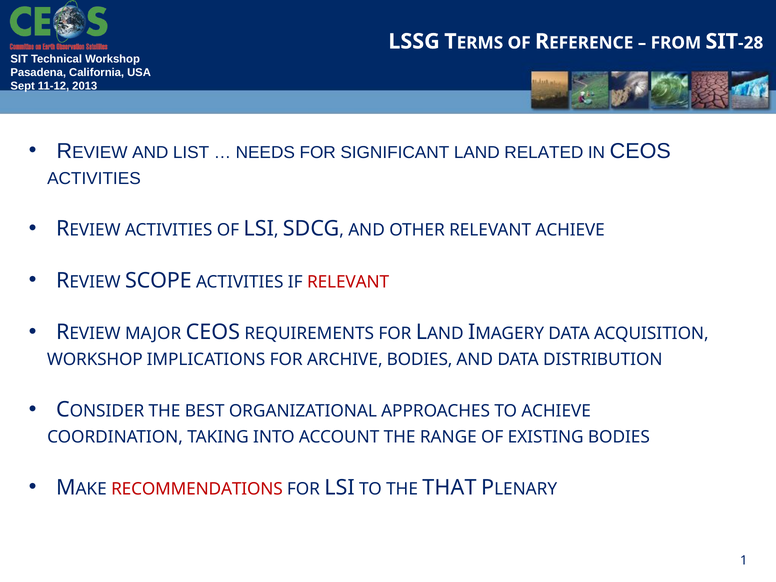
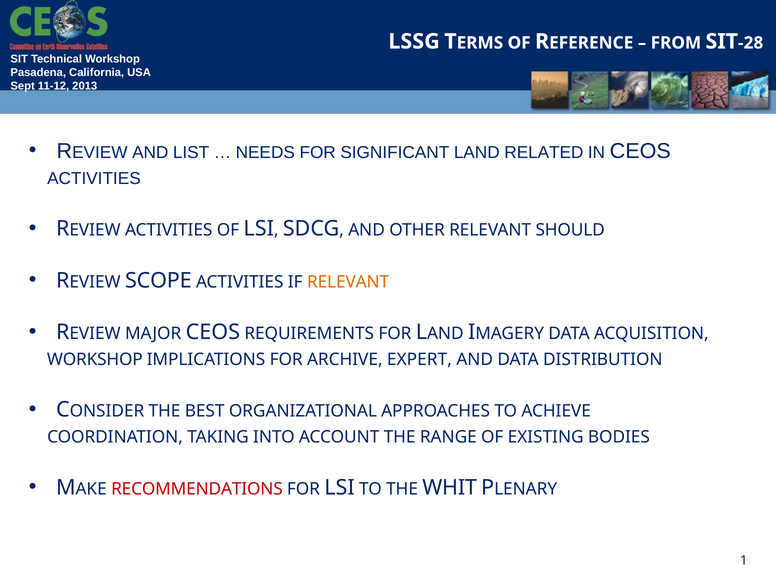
RELEVANT ACHIEVE: ACHIEVE -> SHOULD (570, 230)
RELEVANT colour: red -> orange (348, 282)
ARCHIVE BODIES: BODIES -> EXPERT (419, 360)
THAT: THAT -> WHIT (450, 487)
